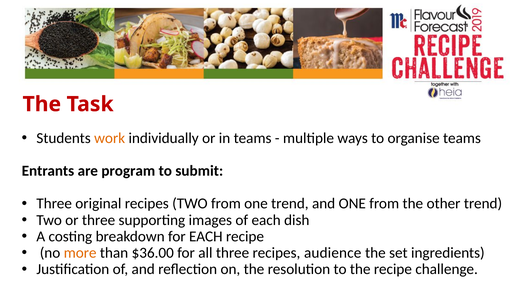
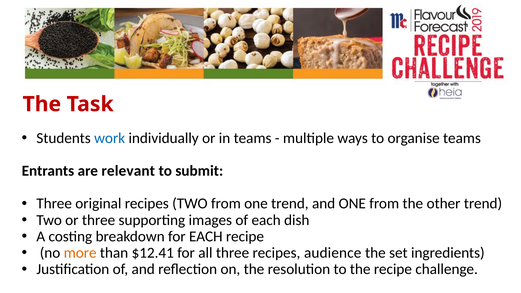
work colour: orange -> blue (110, 138)
program: program -> relevant (128, 171)
$36.00: $36.00 -> $12.41 (153, 253)
